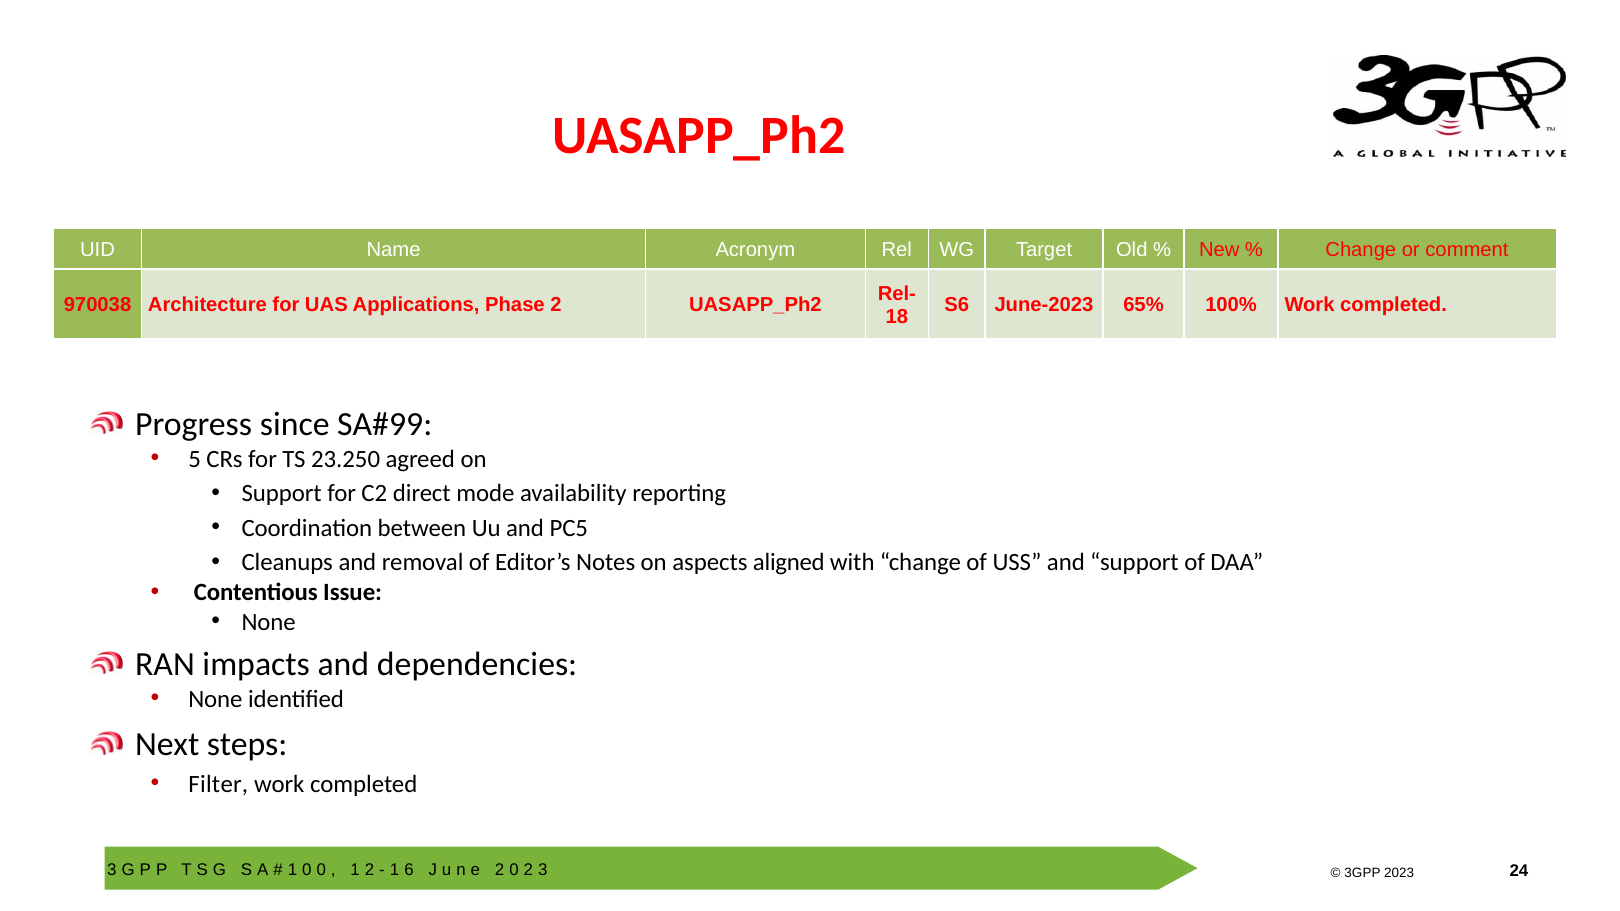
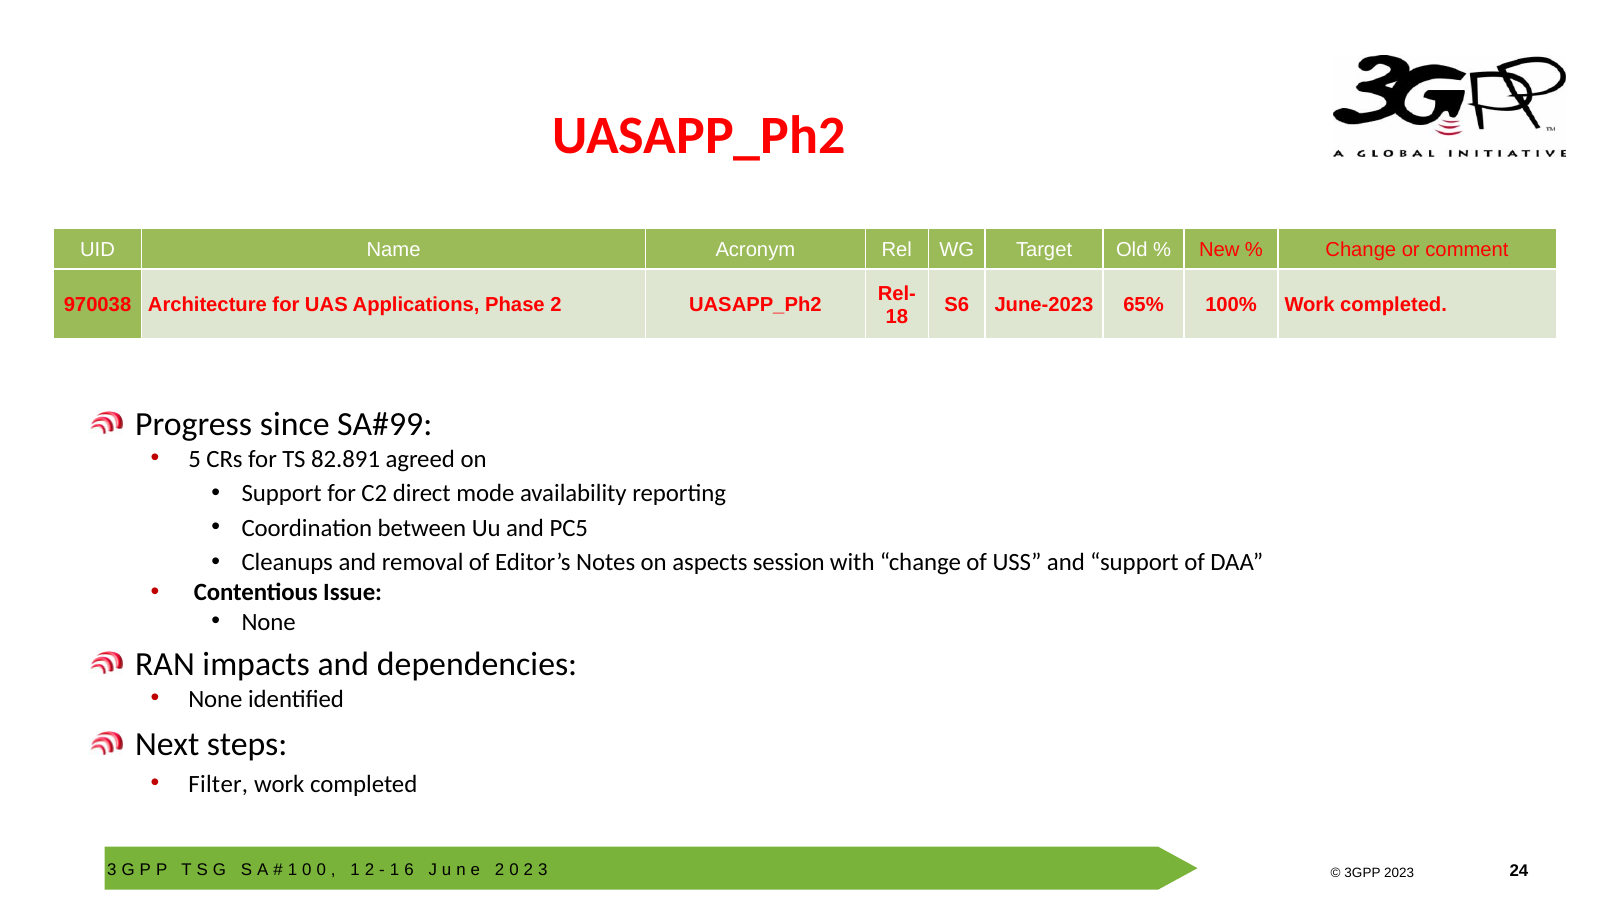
23.250: 23.250 -> 82.891 (346, 459)
aligned: aligned -> session (789, 563)
